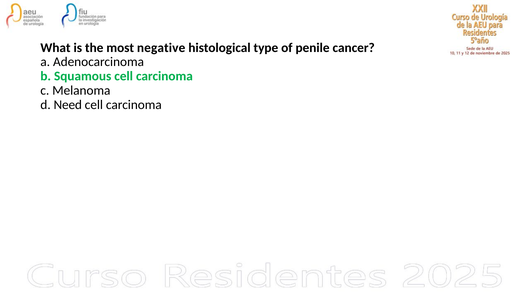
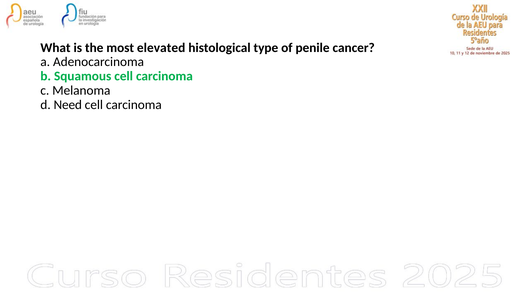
negative: negative -> elevated (161, 48)
